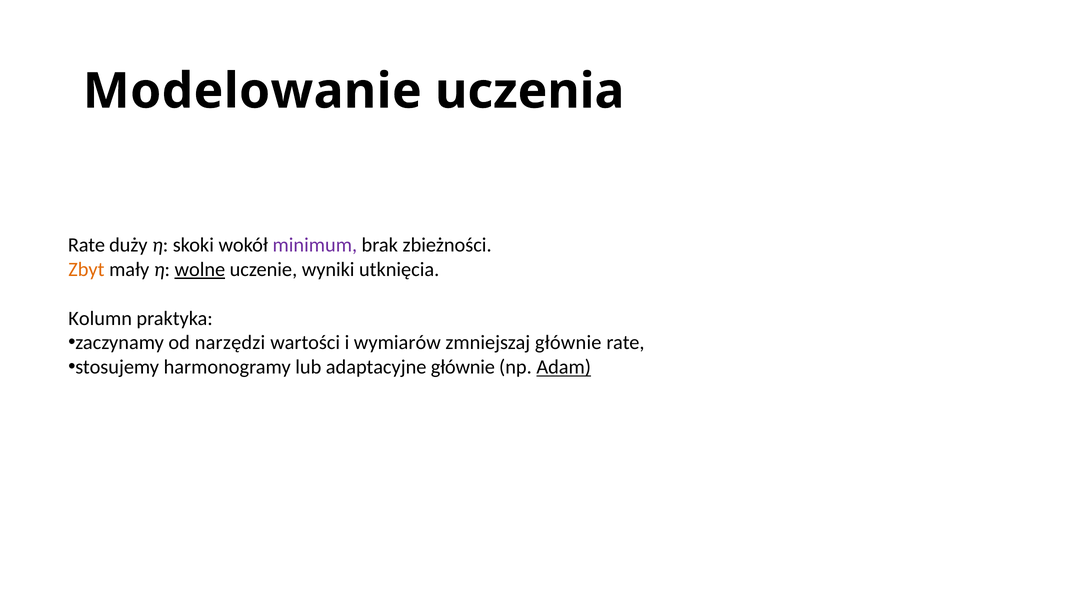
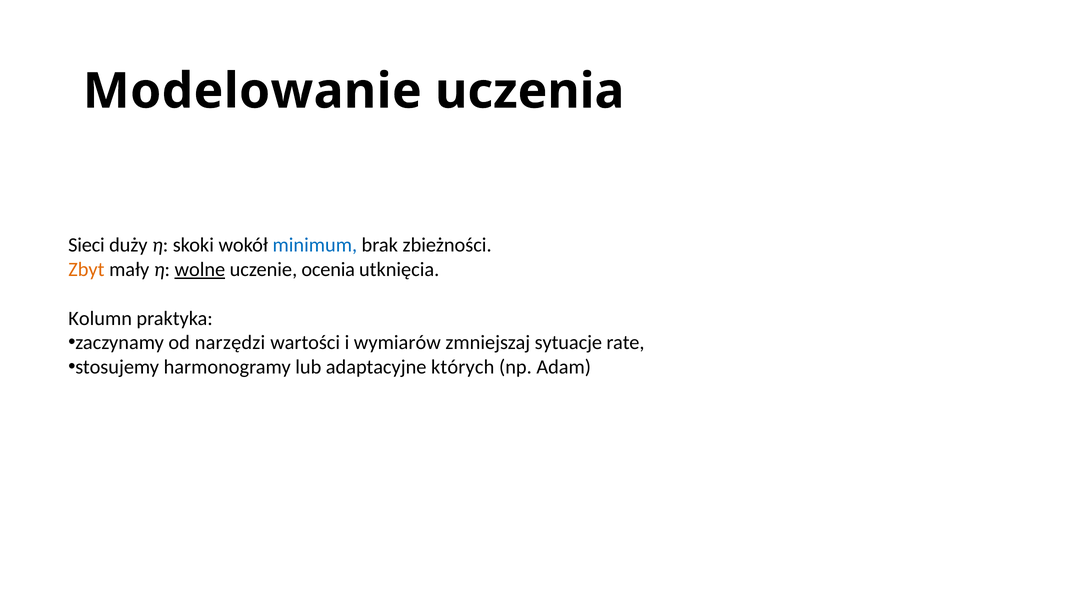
Rate: Rate -> Sieci (86, 245)
minimum colour: purple -> blue (315, 245)
wyniki: wyniki -> ocenia (328, 269)
zmniejszaj głównie: głównie -> sytuacje (568, 343)
adaptacyjne głównie: głównie -> których (463, 367)
Adam underline: present -> none (564, 367)
